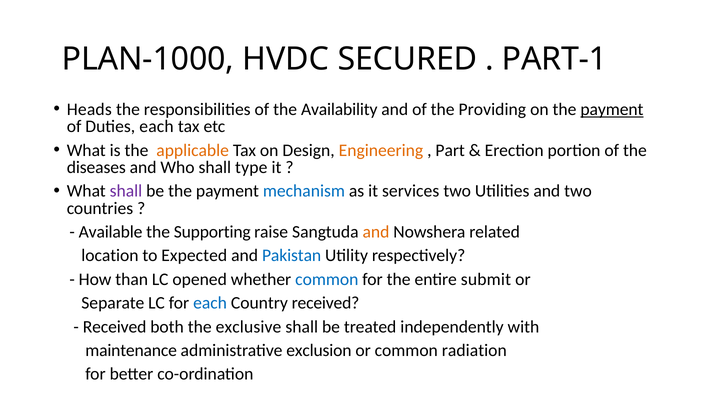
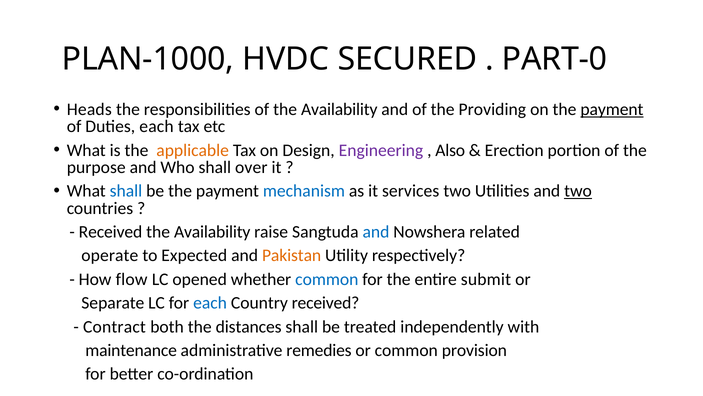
PART-1: PART-1 -> PART-0 (555, 59)
Engineering colour: orange -> purple (381, 150)
Part: Part -> Also (450, 150)
diseases: diseases -> purpose (96, 167)
type: type -> over (251, 167)
shall colour: purple -> blue (126, 191)
two underline: none -> present (578, 191)
Available: Available -> Received (111, 232)
Supporting: Supporting -> Availability (212, 232)
and colour: orange -> blue (376, 232)
location: location -> operate (110, 255)
Pakistan colour: blue -> orange (292, 255)
than: than -> flow (132, 279)
Received: Received -> Contract (114, 326)
exclusive: exclusive -> distances (249, 326)
exclusion: exclusion -> remedies (319, 350)
radiation: radiation -> provision (474, 350)
